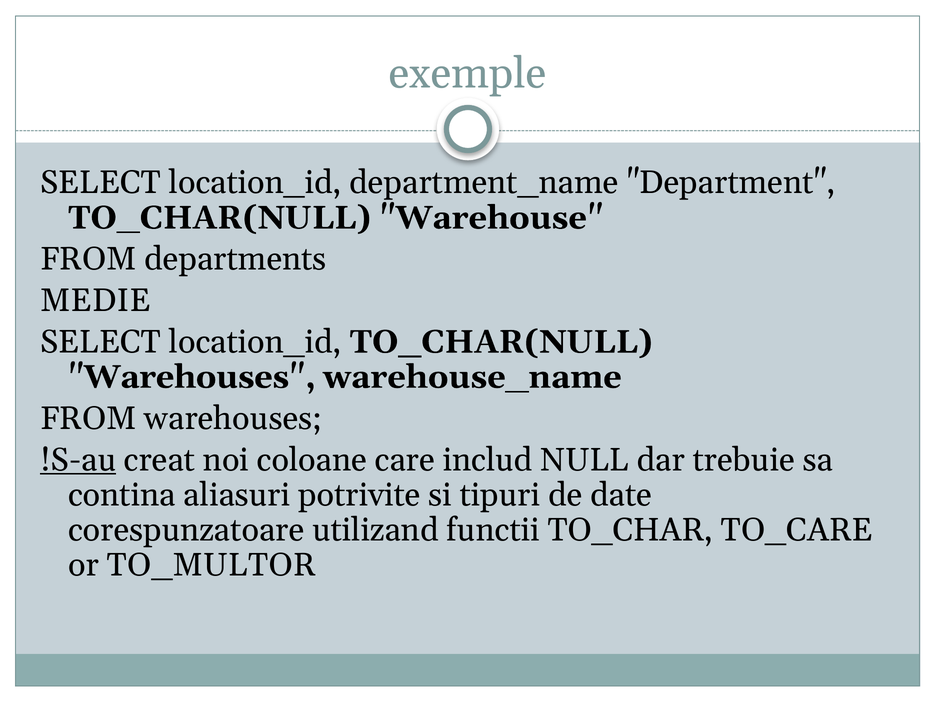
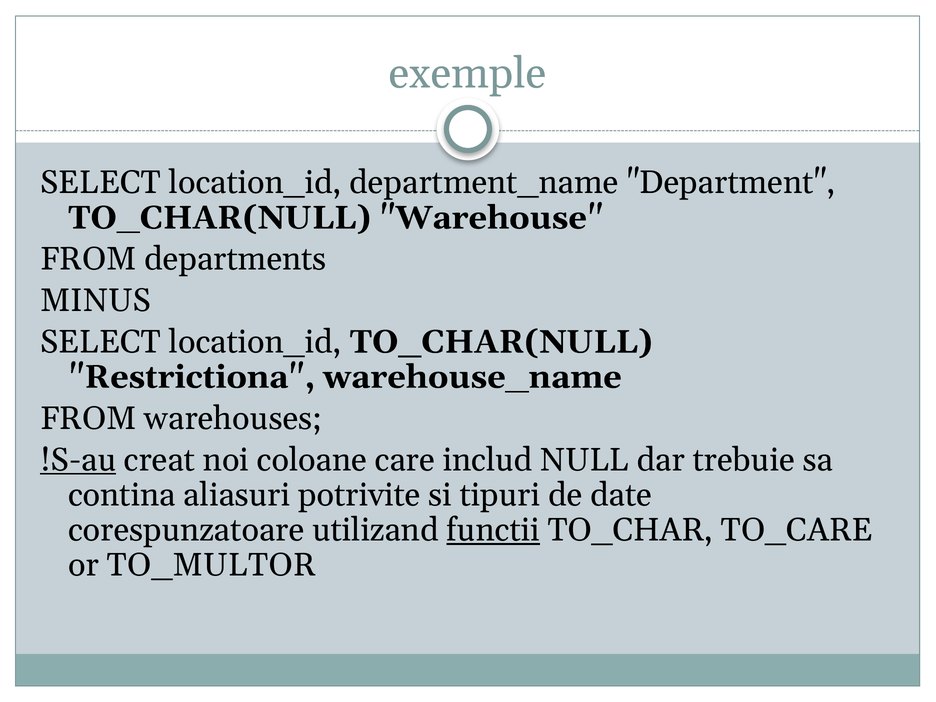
MEDIE: MEDIE -> MINUS (96, 301)
Warehouses: Warehouses -> Restrictiona (192, 377)
functii underline: none -> present (493, 530)
